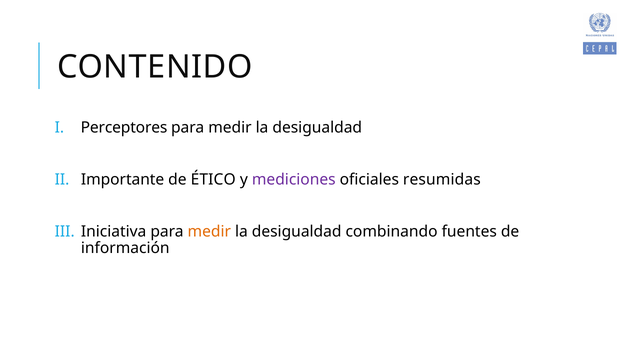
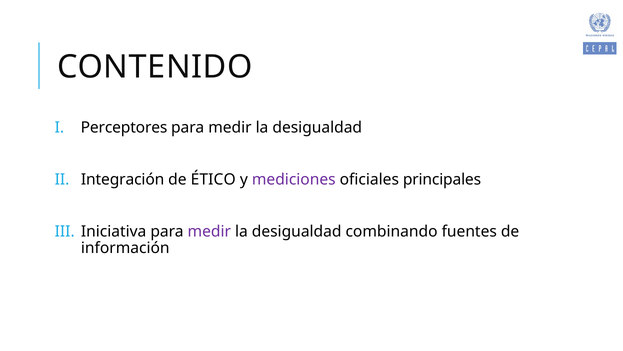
Importante: Importante -> Integración (123, 179)
resumidas: resumidas -> principales (442, 179)
medir colour: orange -> purple (209, 231)
